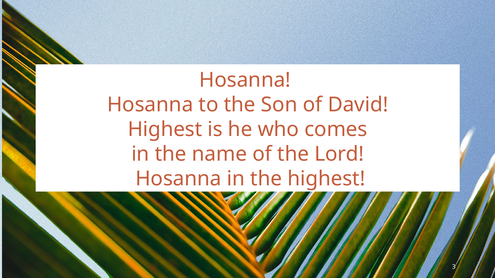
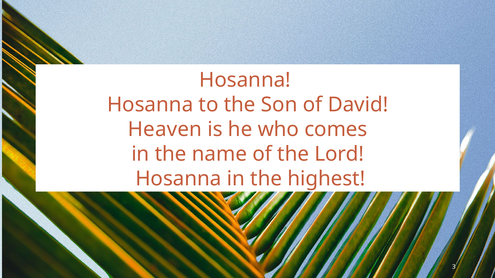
Highest: Highest -> Heaven (165, 130)
